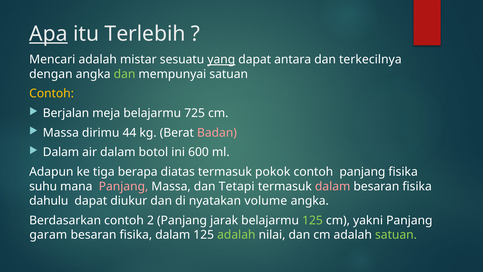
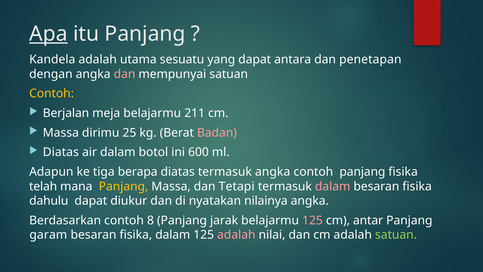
itu Terlebih: Terlebih -> Panjang (145, 34)
Mencari: Mencari -> Kandela (52, 60)
mistar: mistar -> utama (138, 60)
yang underline: present -> none (221, 60)
terkecilnya: terkecilnya -> penetapan (370, 60)
dan colour: light green -> pink (125, 74)
725: 725 -> 211 (195, 113)
44: 44 -> 25 (129, 133)
Dalam: Dalam -> Diatas (61, 152)
termasuk pokok: pokok -> angka (273, 172)
suhu: suhu -> telah (43, 186)
Panjang colour: pink -> yellow (123, 186)
volume: volume -> nilainya (266, 201)
2: 2 -> 8 (150, 220)
125 colour: light green -> pink (312, 220)
yakni: yakni -> antar (368, 220)
adalah colour: light green -> pink (236, 235)
